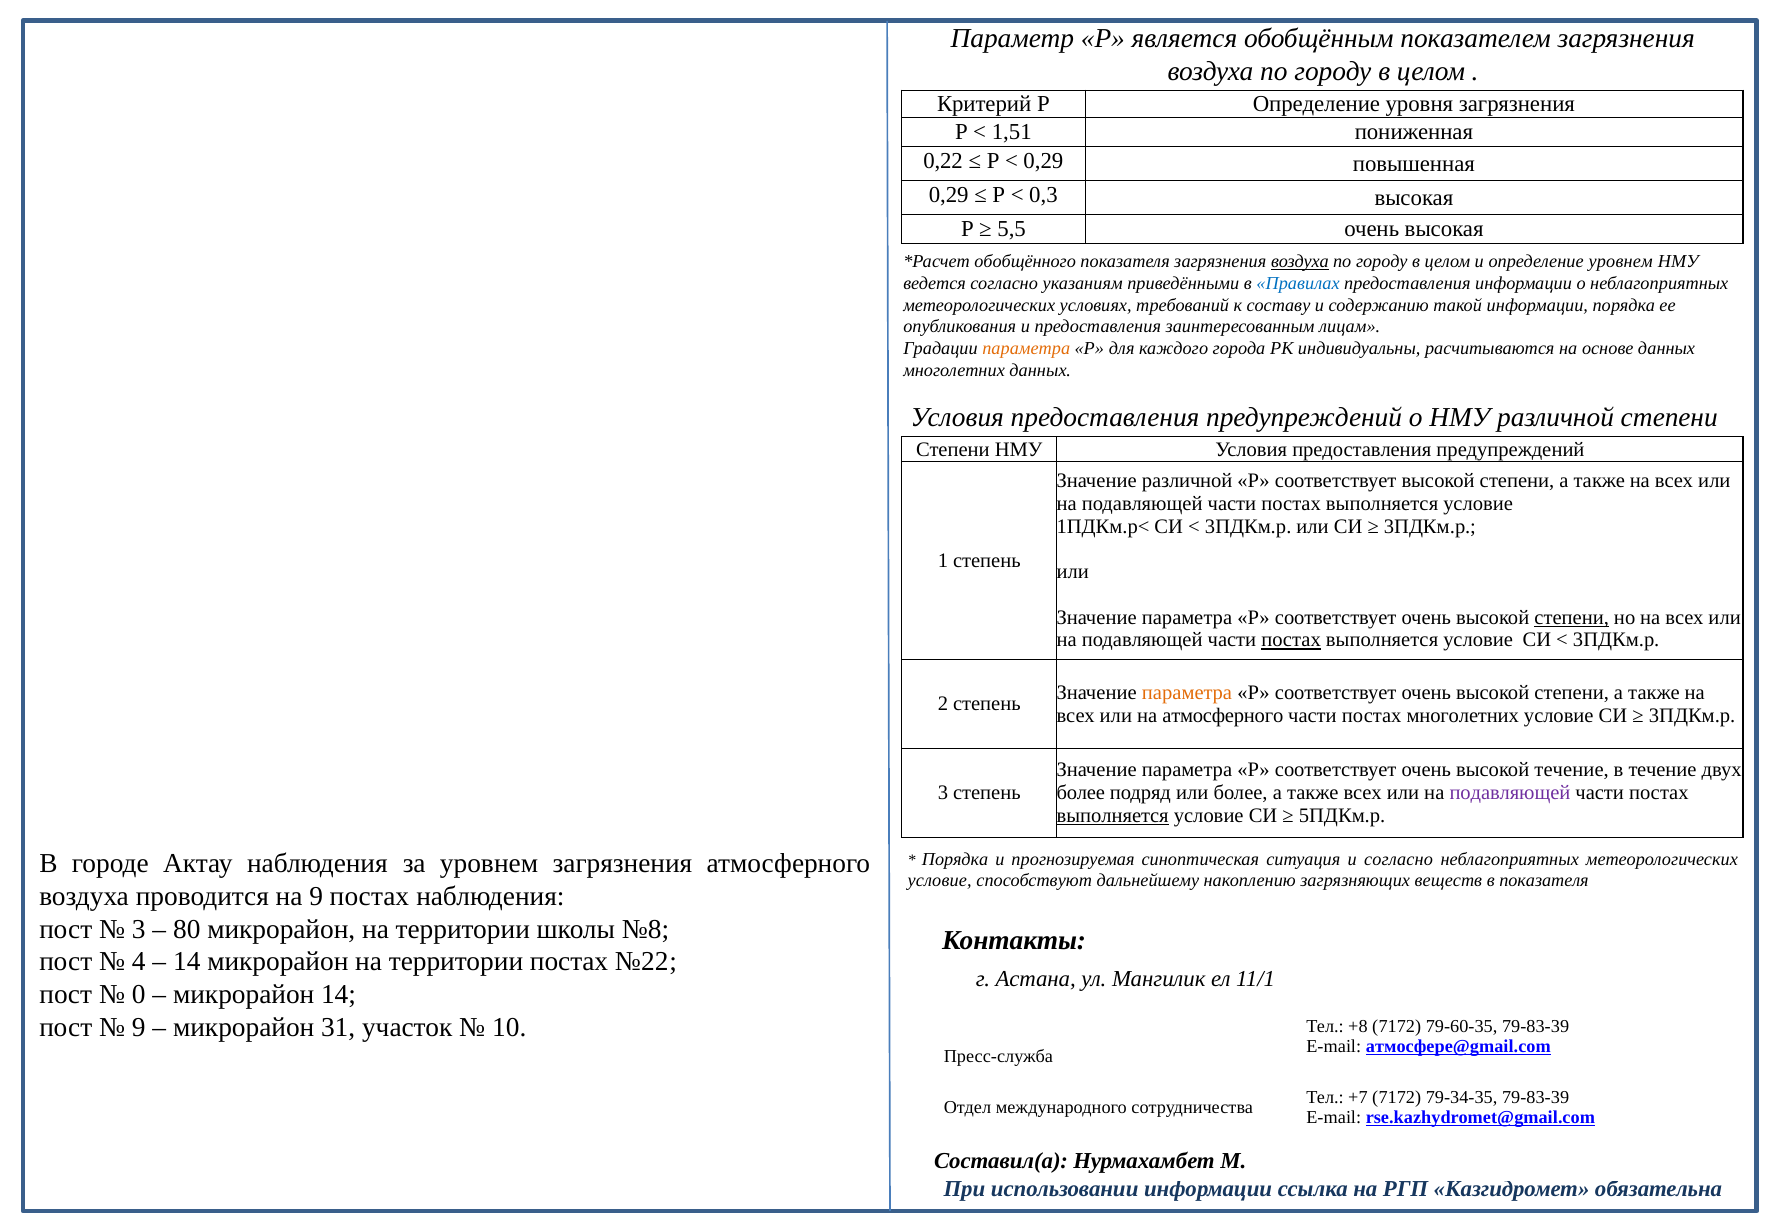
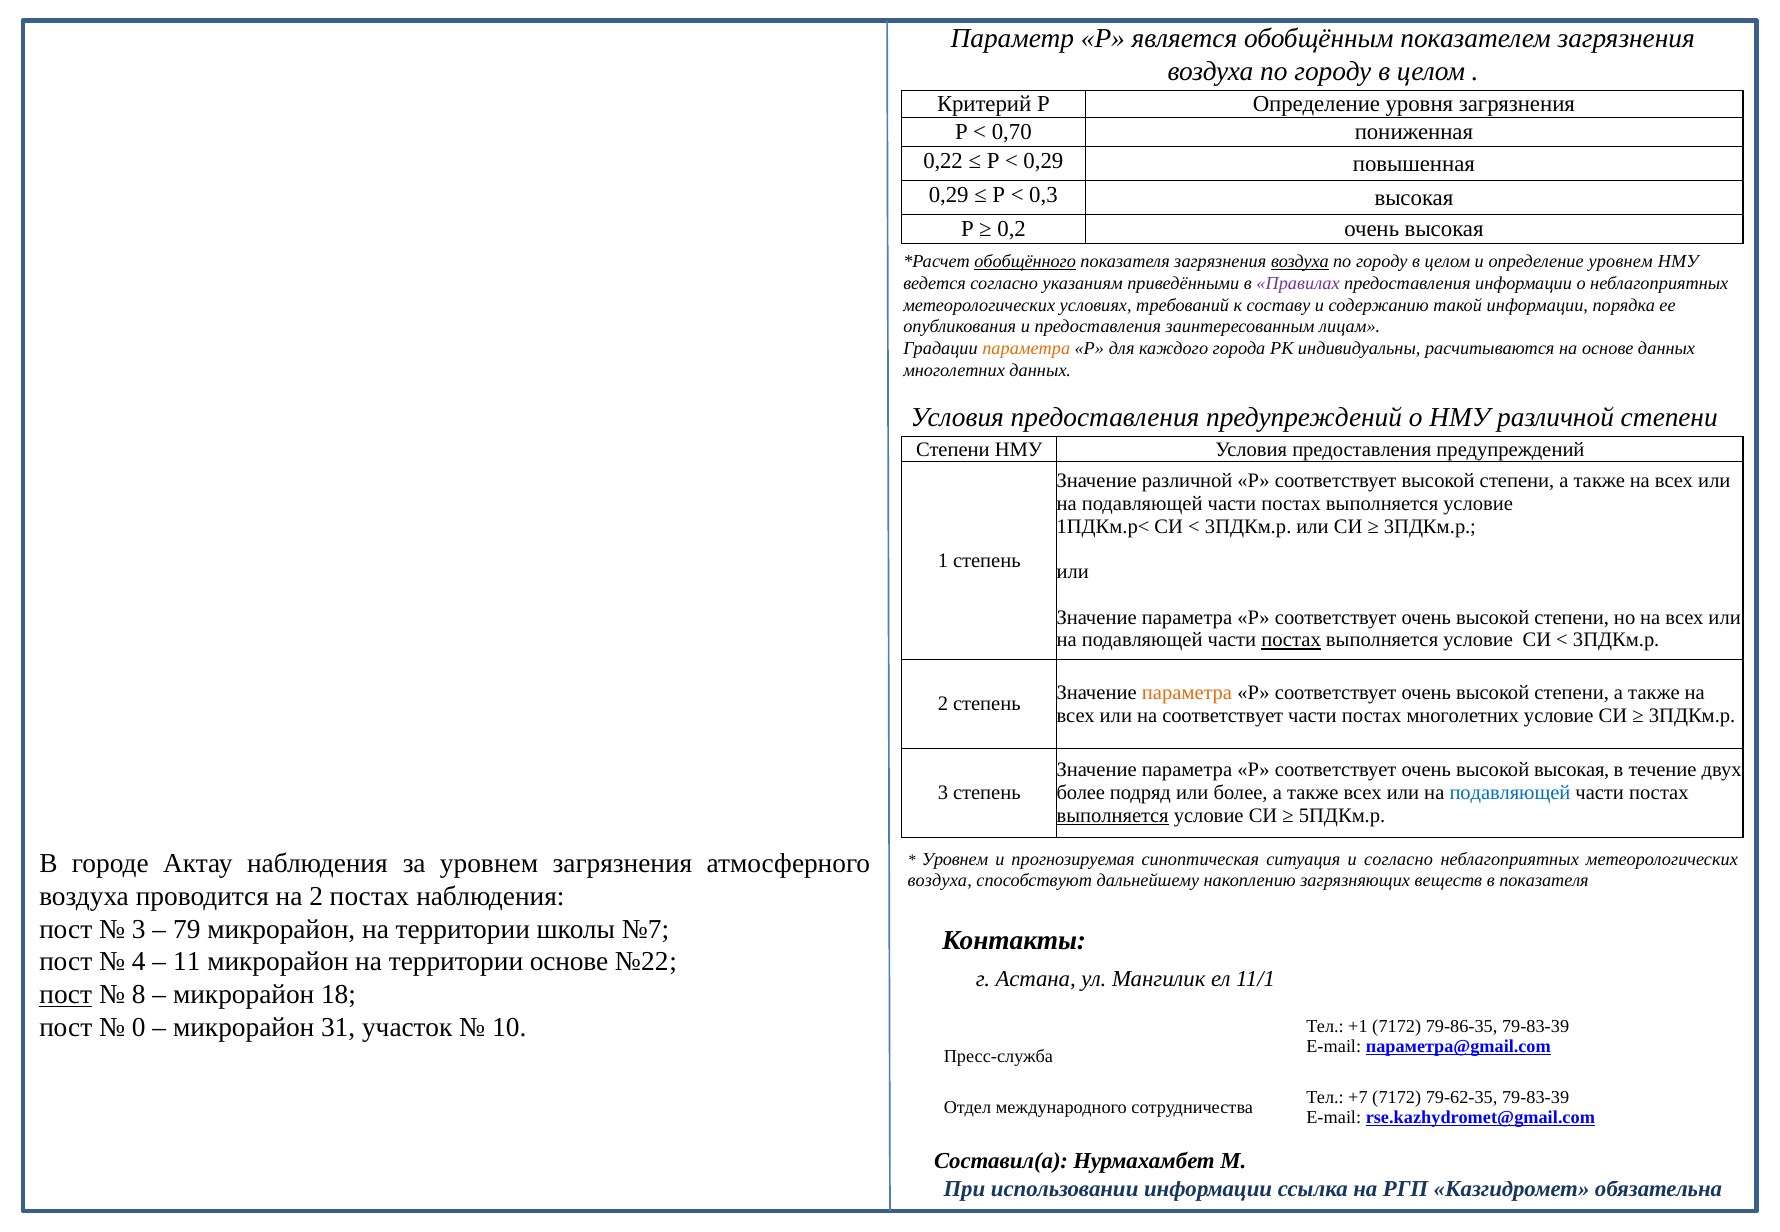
1,51: 1,51 -> 0,70 (1012, 132)
5,5: 5,5 -> 0,2 (1012, 229)
обобщённого underline: none -> present (1025, 261)
Правилах colour: blue -> purple (1298, 283)
степени underline: present -> none (1572, 618)
на атмосферного: атмосферного -> соответствует (1223, 715)
высокой течение: течение -> высокая (1572, 770)
подавляющей colour: purple -> blue (1510, 793)
Порядка: Порядка -> Уровнем (955, 859)
условие: условие -> воздуха (940, 881)
на 9: 9 -> 2 (316, 896)
80: 80 -> 79 (187, 929)
№8: №8 -> №7 (645, 929)
14: 14 -> 11 (187, 962)
территории постах: постах -> основе (569, 962)
пост underline: none -> present (66, 995)
0: 0 -> 8 (139, 995)
микрорайон 14: 14 -> 18 (339, 995)
9: 9 -> 0 (139, 1028)
+8: +8 -> +1 (1358, 1026)
79-60-35: 79-60-35 -> 79-86-35 (1462, 1026)
атмосфере@gmail.com: атмосфере@gmail.com -> параметра@gmail.com (1458, 1047)
79-34-35: 79-34-35 -> 79-62-35 (1462, 1097)
